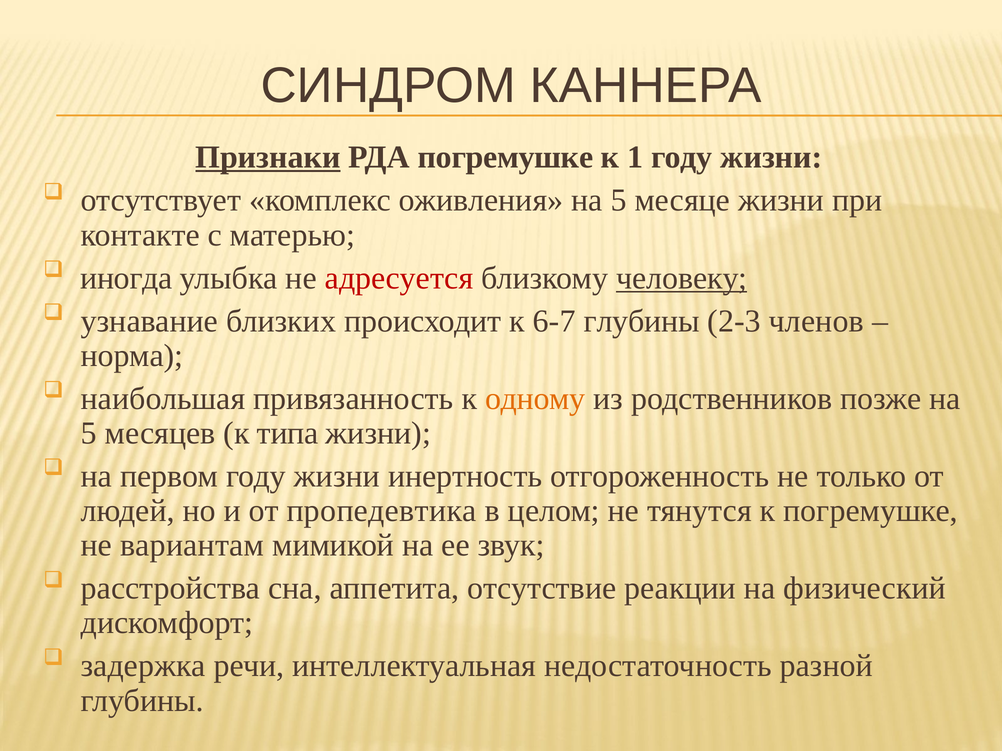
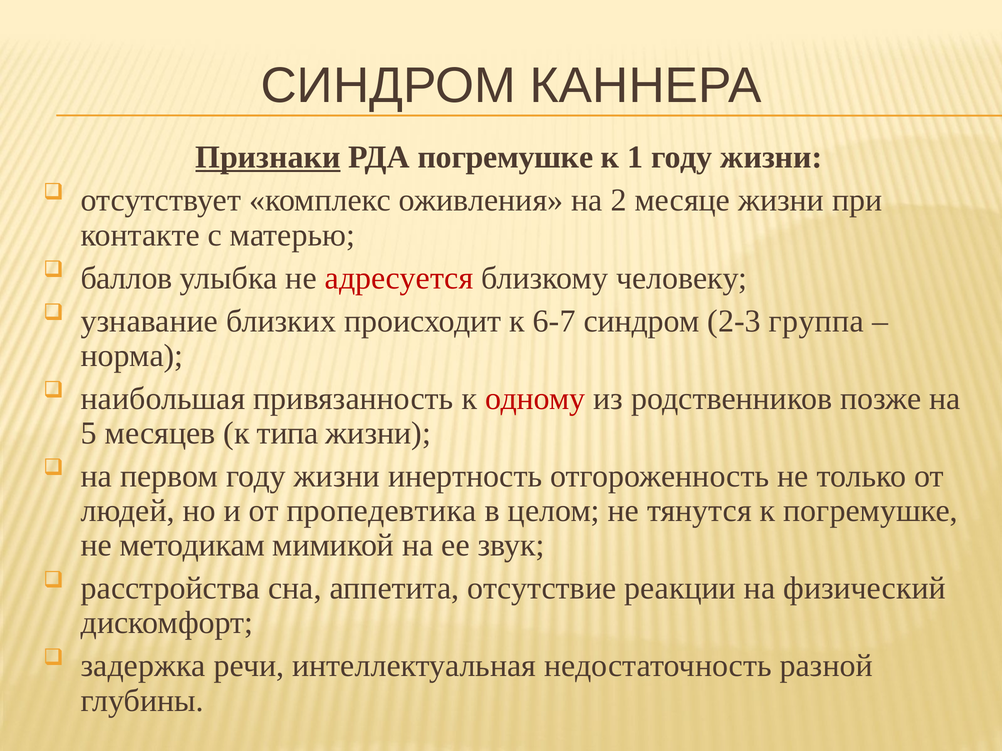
оживления на 5: 5 -> 2 (619, 201)
иногда: иногда -> баллов (126, 278)
человеку underline: present -> none (682, 278)
6-7 глубины: глубины -> синдром (642, 321)
членов: членов -> группа (816, 321)
одному colour: orange -> red (535, 399)
вариантам: вариантам -> методикам (192, 546)
